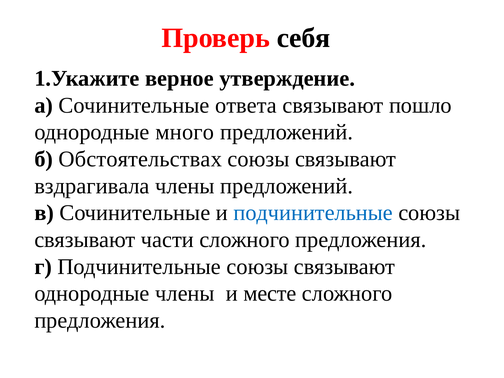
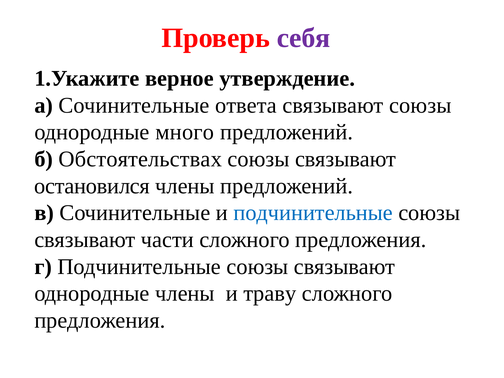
себя colour: black -> purple (304, 38)
связывают пошло: пошло -> союзы (420, 105)
вздрагивала: вздрагивала -> остановился (92, 186)
месте: месте -> траву (270, 294)
